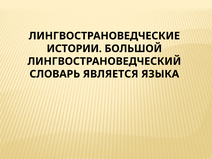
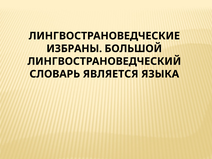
ИСТОРИИ: ИСТОРИИ -> ИЗБРАНЫ (74, 49)
